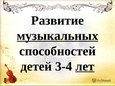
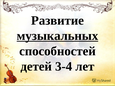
лет underline: present -> none (85, 67)
